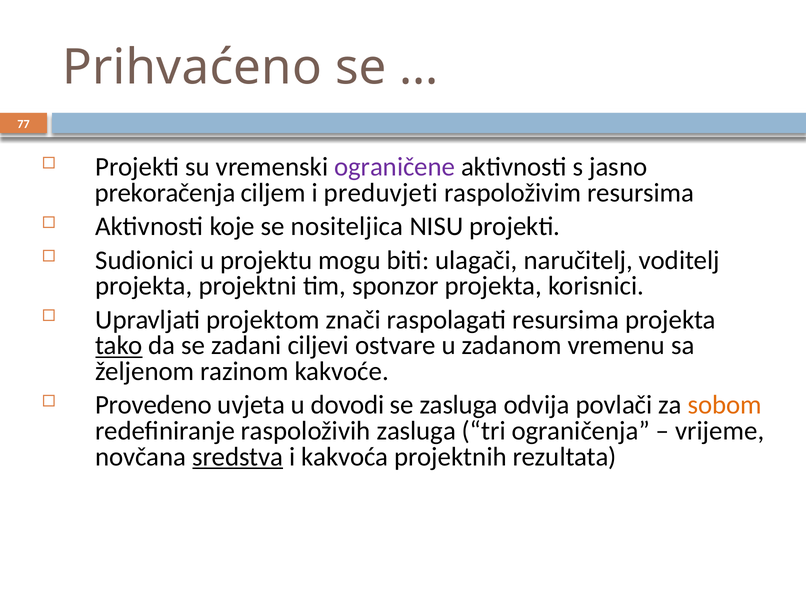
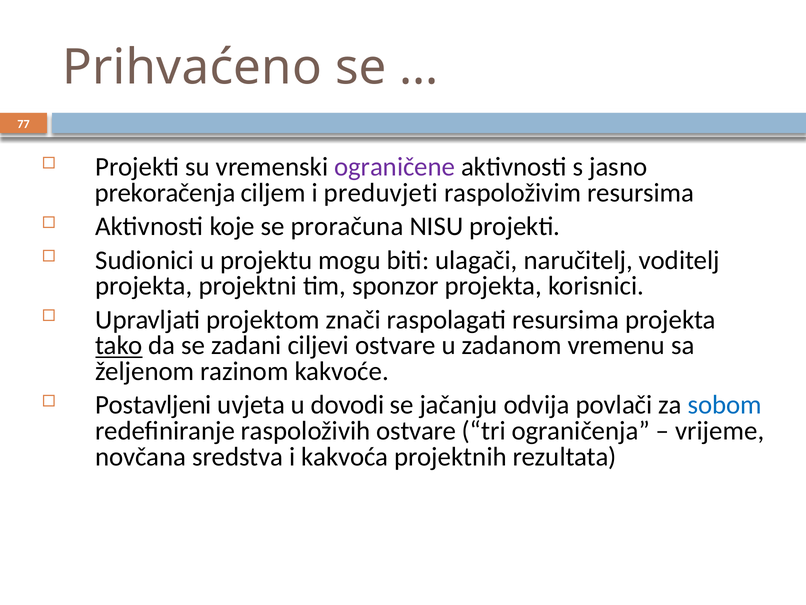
nositeljica: nositeljica -> proračuna (347, 226)
Provedeno: Provedeno -> Postavljeni (154, 405)
se zasluga: zasluga -> jačanju (459, 405)
sobom colour: orange -> blue (725, 405)
raspoloživih zasluga: zasluga -> ostvare (416, 430)
sredstva underline: present -> none (238, 456)
